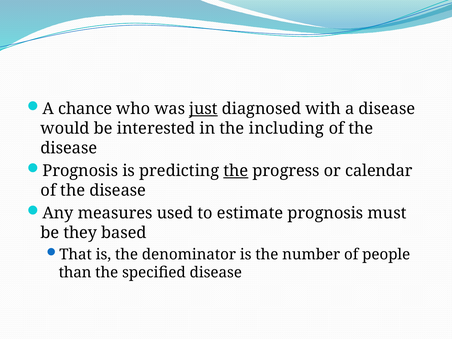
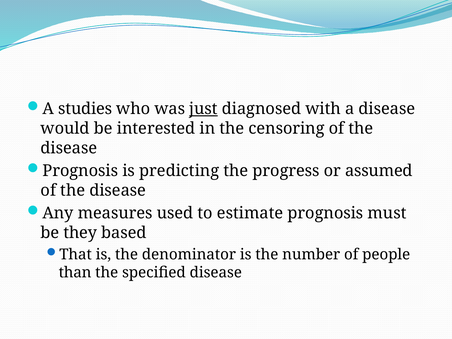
chance: chance -> studies (85, 109)
including: including -> censoring (287, 128)
the underline: present -> none (236, 171)
calendar: calendar -> assumed (379, 171)
